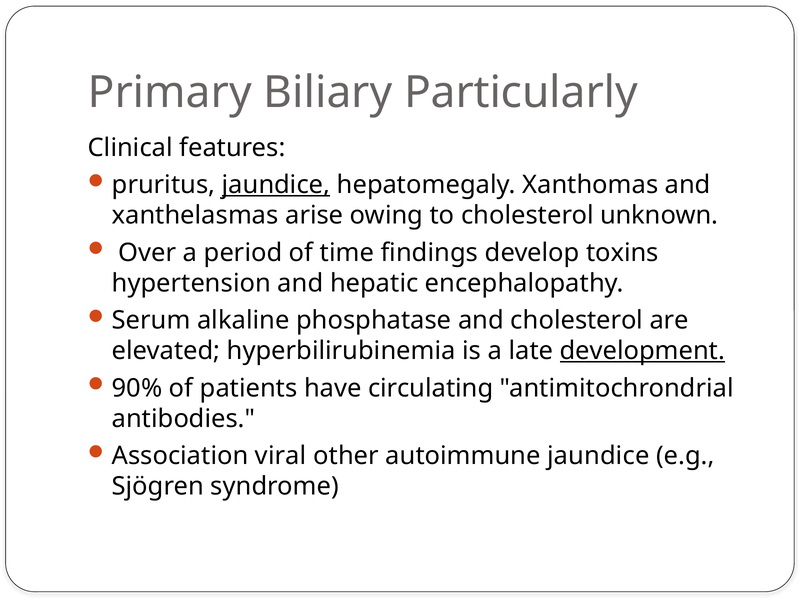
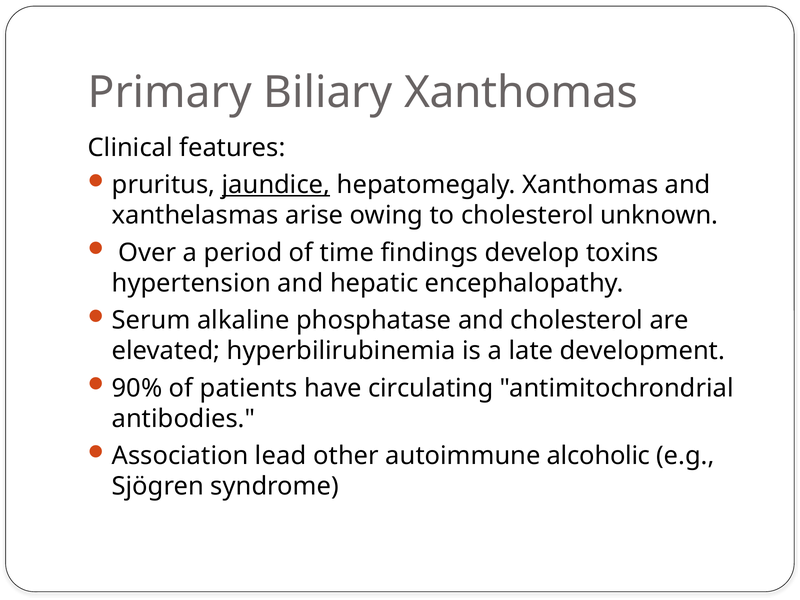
Biliary Particularly: Particularly -> Xanthomas (521, 92)
development underline: present -> none (642, 351)
viral: viral -> lead (281, 456)
autoimmune jaundice: jaundice -> alcoholic (599, 456)
